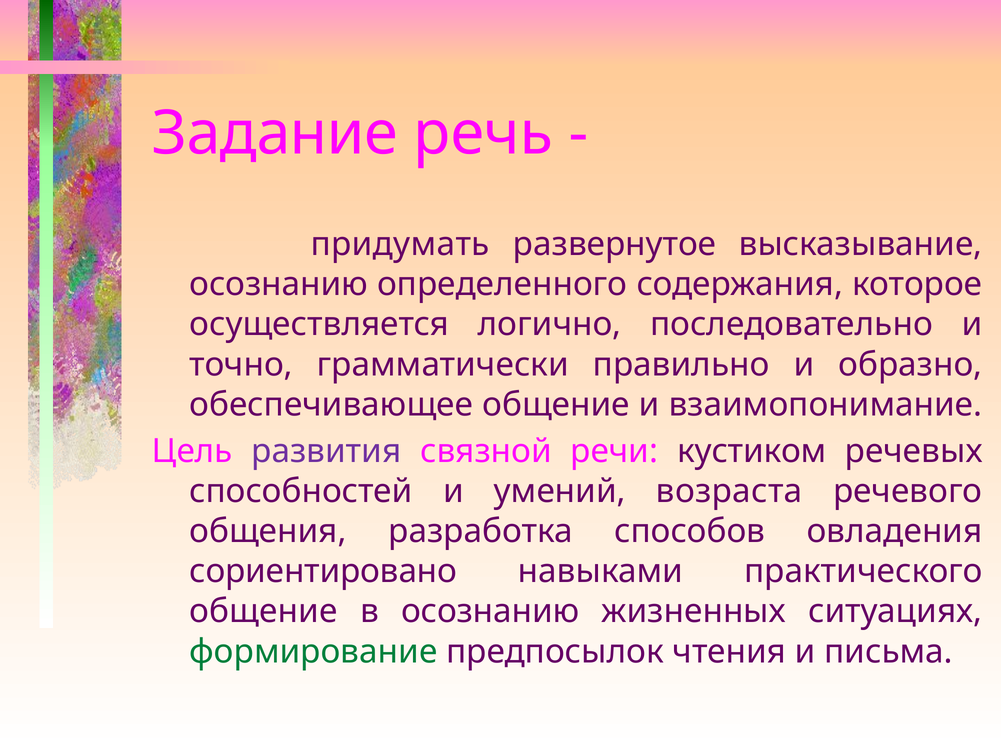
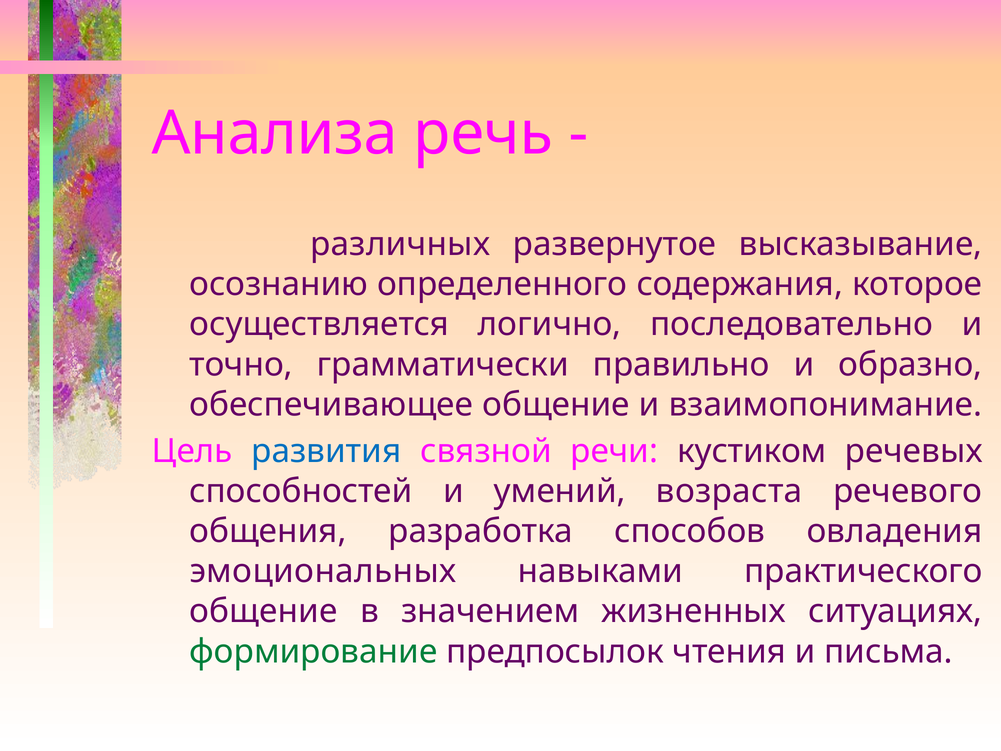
Задание: Задание -> Анализа (275, 134)
придумать: придумать -> различных (400, 244)
развития colour: purple -> blue (326, 451)
сориентировано: сориентировано -> эмоциональных (323, 571)
в осознанию: осознанию -> значением (490, 611)
